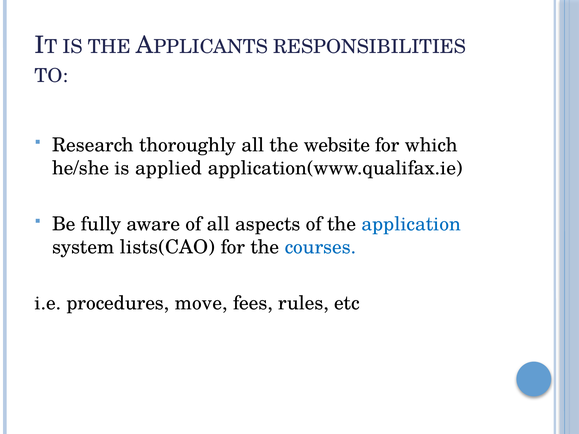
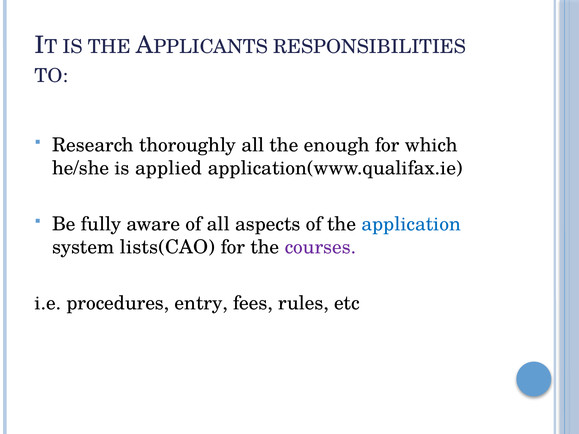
website: website -> enough (337, 145)
courses colour: blue -> purple (320, 247)
move: move -> entry (201, 303)
